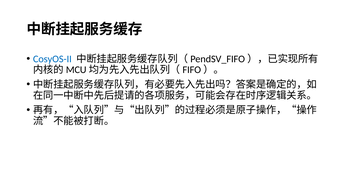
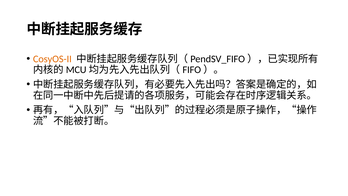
CosyOS-II colour: blue -> orange (52, 59)
